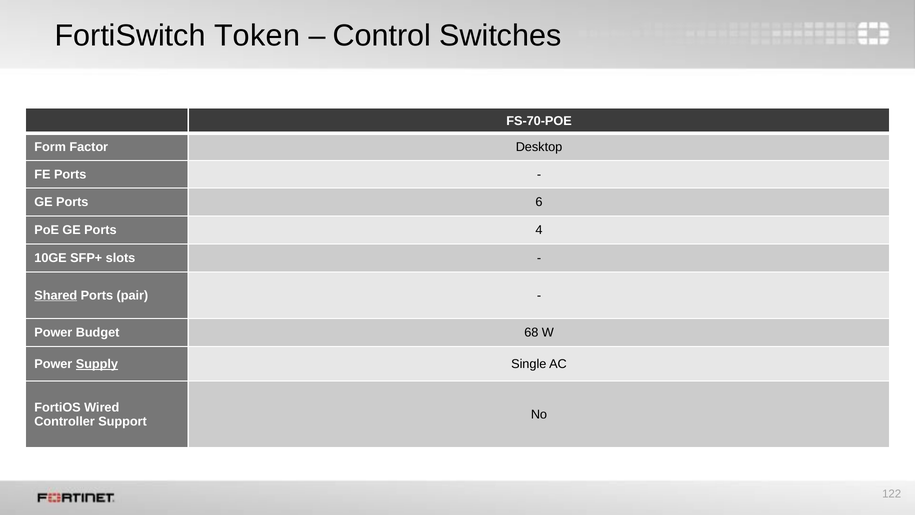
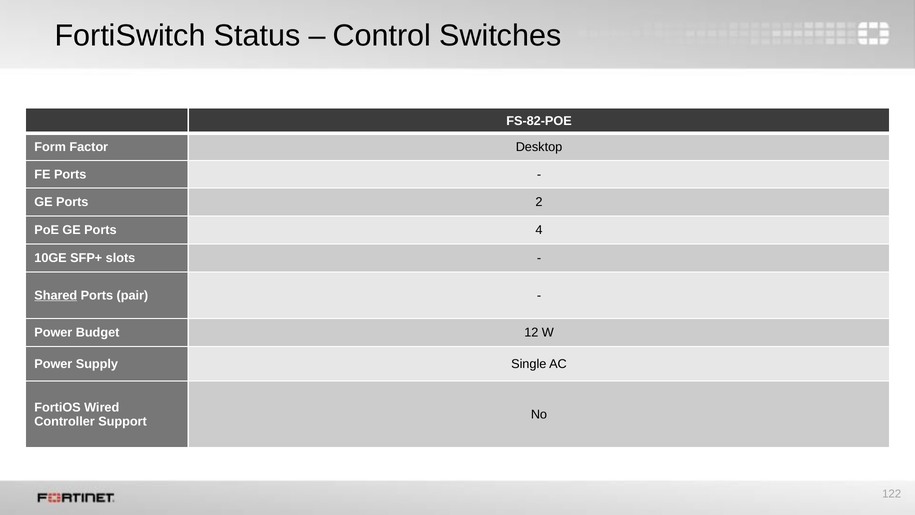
Token: Token -> Status (257, 36)
FS-70-POE: FS-70-POE -> FS-82-POE (539, 121)
6: 6 -> 2 (539, 202)
68: 68 -> 12 (531, 333)
Supply underline: present -> none (97, 364)
